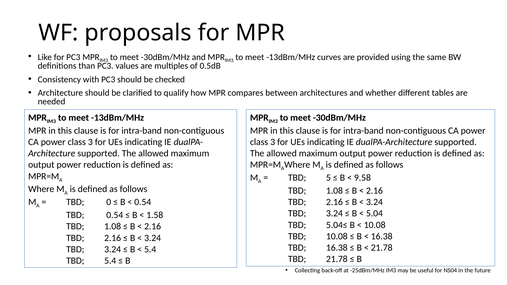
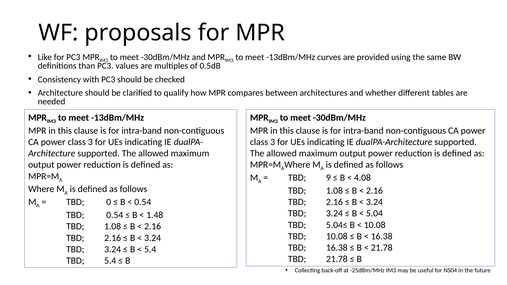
5: 5 -> 9 (328, 178)
9.58: 9.58 -> 4.08 (362, 178)
1.58: 1.58 -> 1.48 (155, 215)
